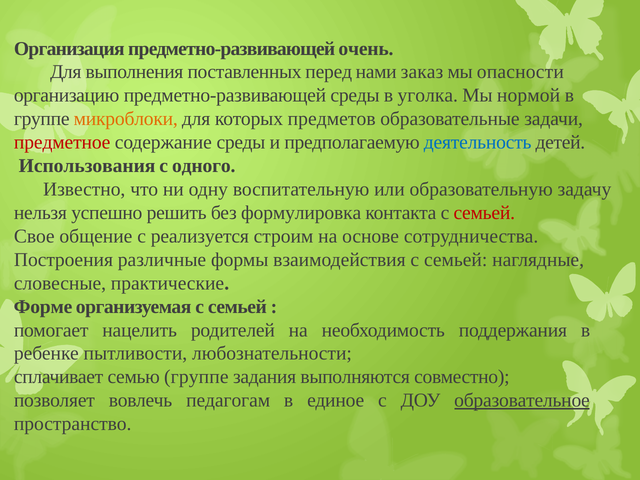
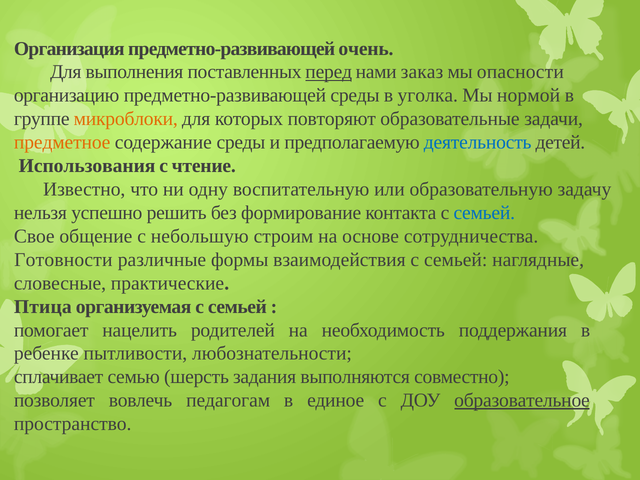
перед underline: none -> present (329, 72)
предметов: предметов -> повторяют (332, 119)
предметное colour: red -> orange (62, 142)
одного: одного -> чтение (204, 166)
формулировка: формулировка -> формирование (301, 213)
семьей colour: red -> blue (484, 213)
реализуется: реализуется -> небольшую (200, 236)
Построения: Построения -> Готовности (63, 260)
Форме: Форме -> Птица (43, 307)
семью группе: группе -> шерсть (196, 377)
